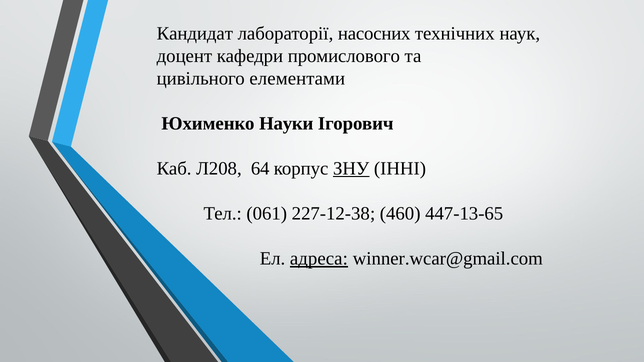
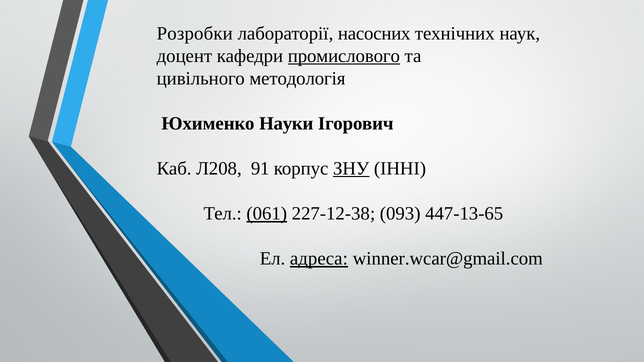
Кандидат: Кандидат -> Розробки (195, 33)
промислового underline: none -> present (344, 56)
елементами: елементами -> методологія (297, 78)
64: 64 -> 91 (260, 169)
061 underline: none -> present (267, 214)
460: 460 -> 093 (400, 214)
